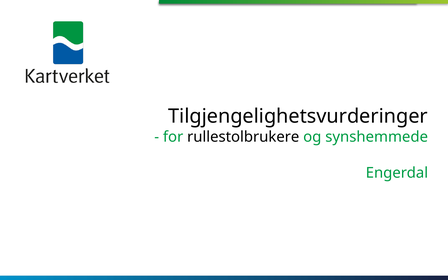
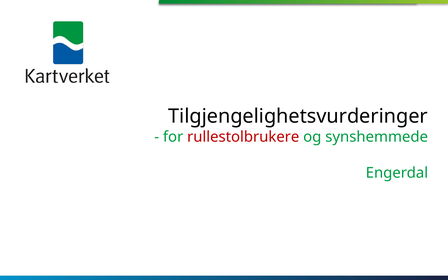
rullestolbrukere colour: black -> red (243, 137)
